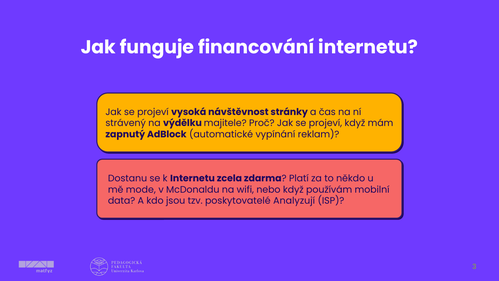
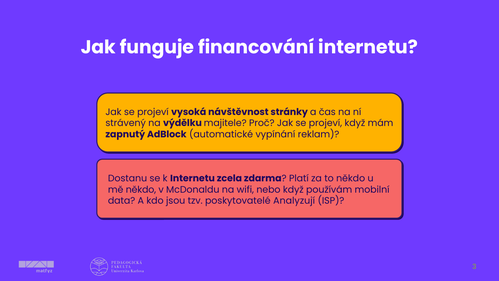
mě mode: mode -> někdo (141, 189)
